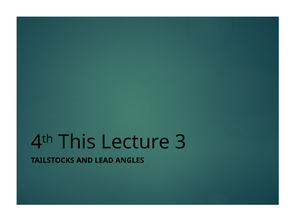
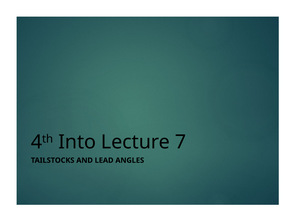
This: This -> Into (77, 142)
3: 3 -> 7 (181, 142)
